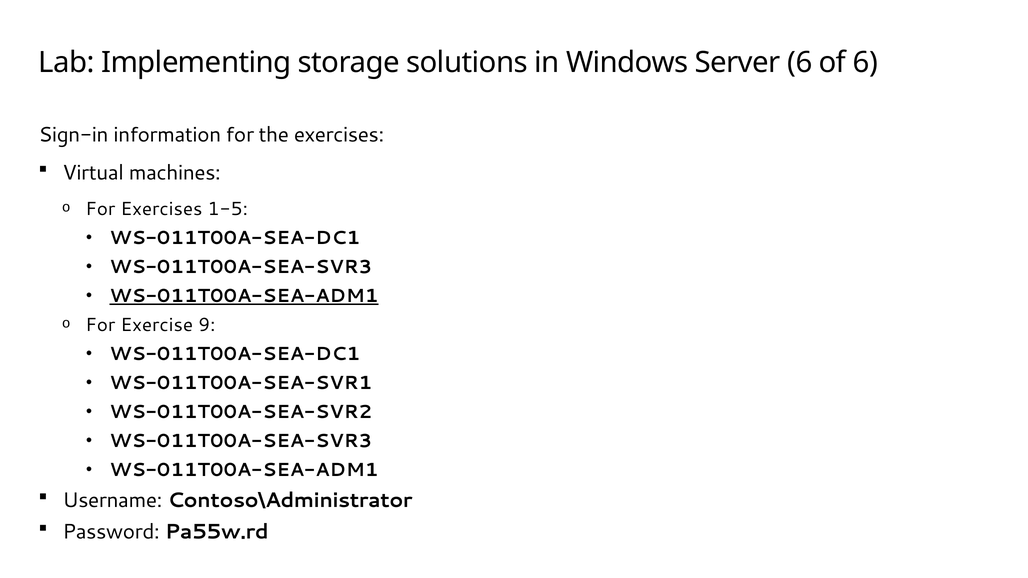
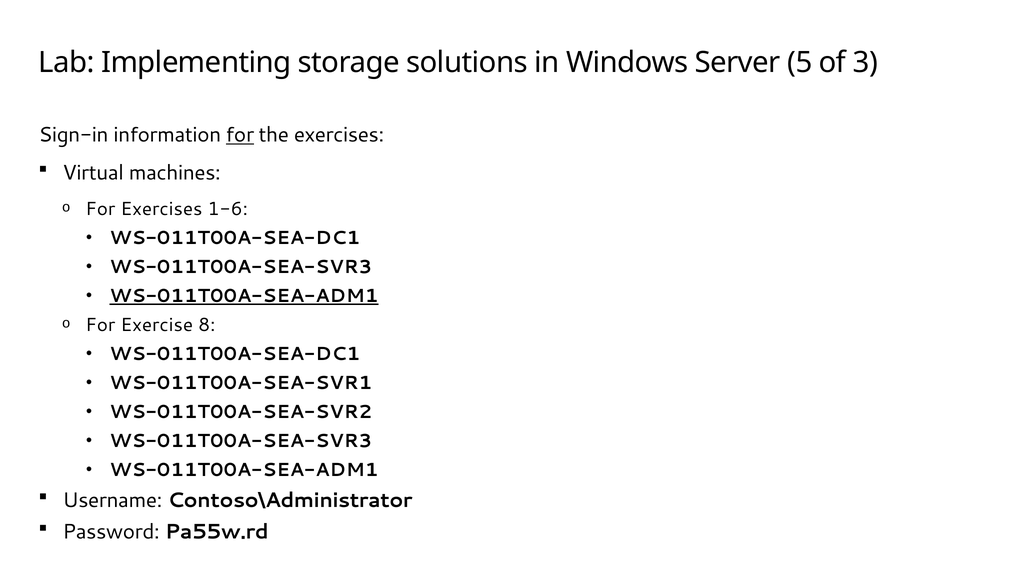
Server 6: 6 -> 5 (800, 63)
of 6: 6 -> 3 (865, 63)
for underline: none -> present (240, 135)
1-5: 1-5 -> 1-6 (228, 209)
9: 9 -> 8 (207, 325)
